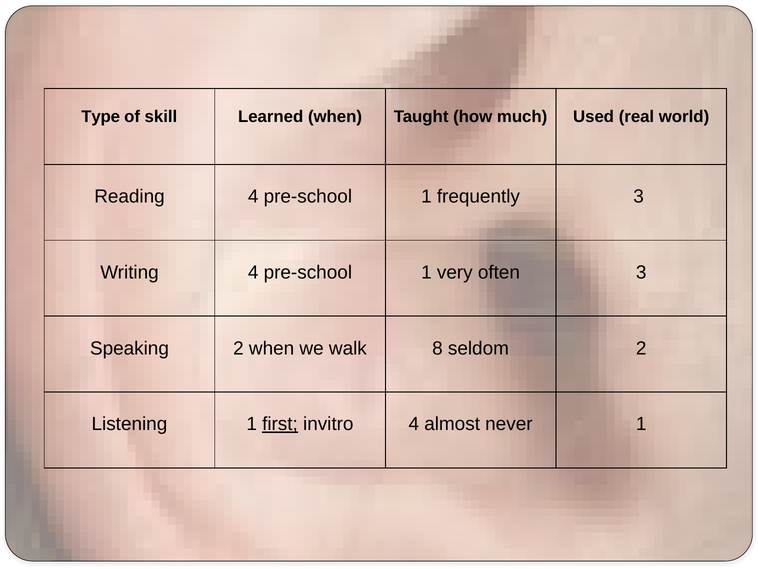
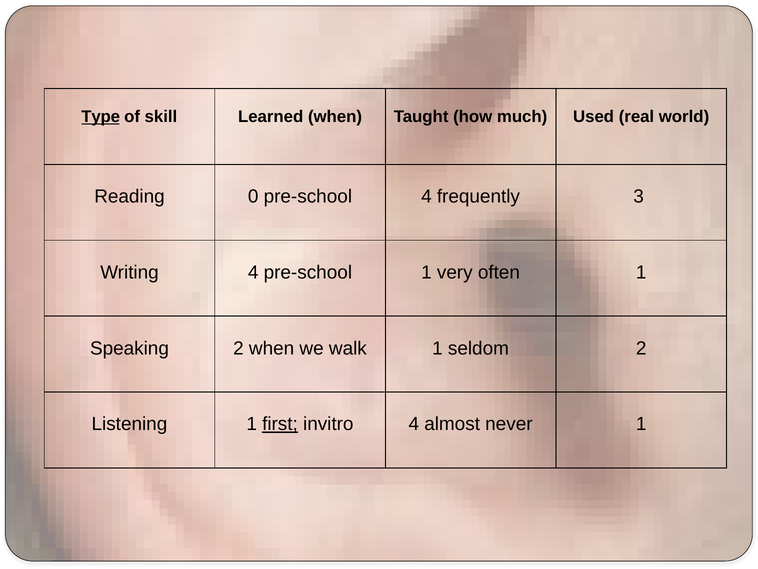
Type underline: none -> present (101, 117)
Reading 4: 4 -> 0 (253, 196)
1: 1 -> 4 (426, 196)
often 3: 3 -> 1 (641, 272)
walk 8: 8 -> 1 (437, 348)
